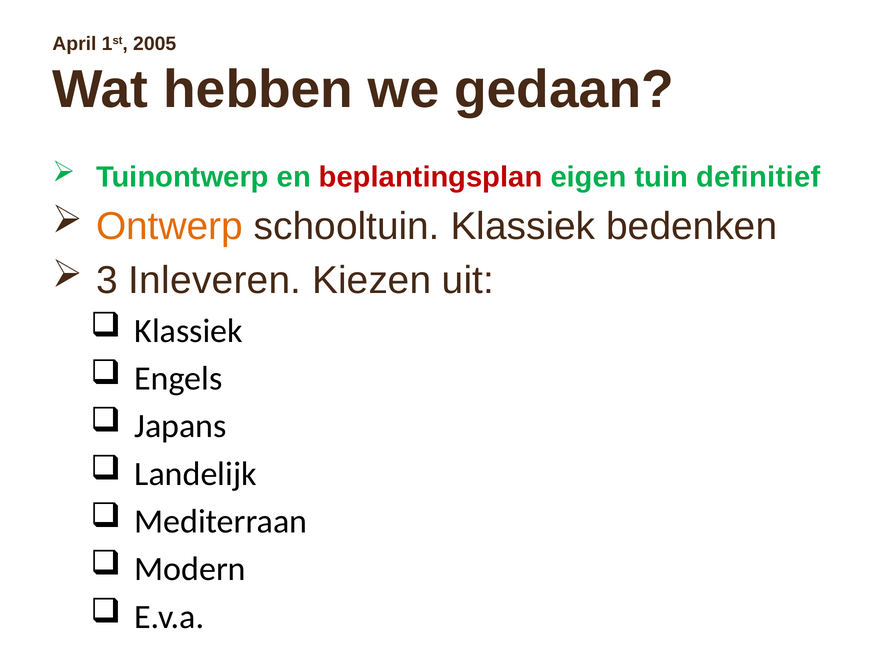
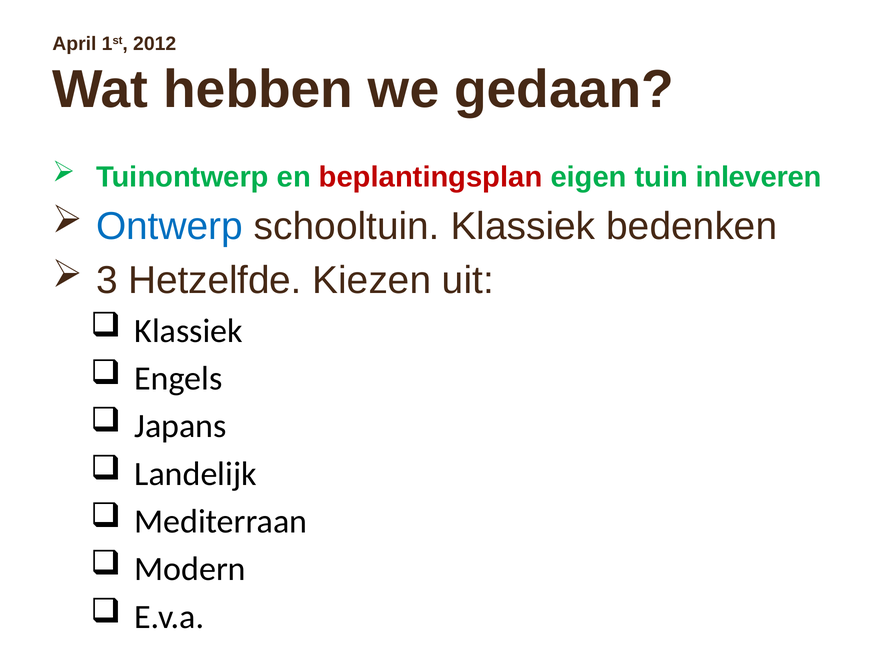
2005: 2005 -> 2012 (155, 44)
definitief: definitief -> inleveren (759, 177)
Ontwerp colour: orange -> blue (170, 226)
Inleveren: Inleveren -> Hetzelfde (215, 281)
